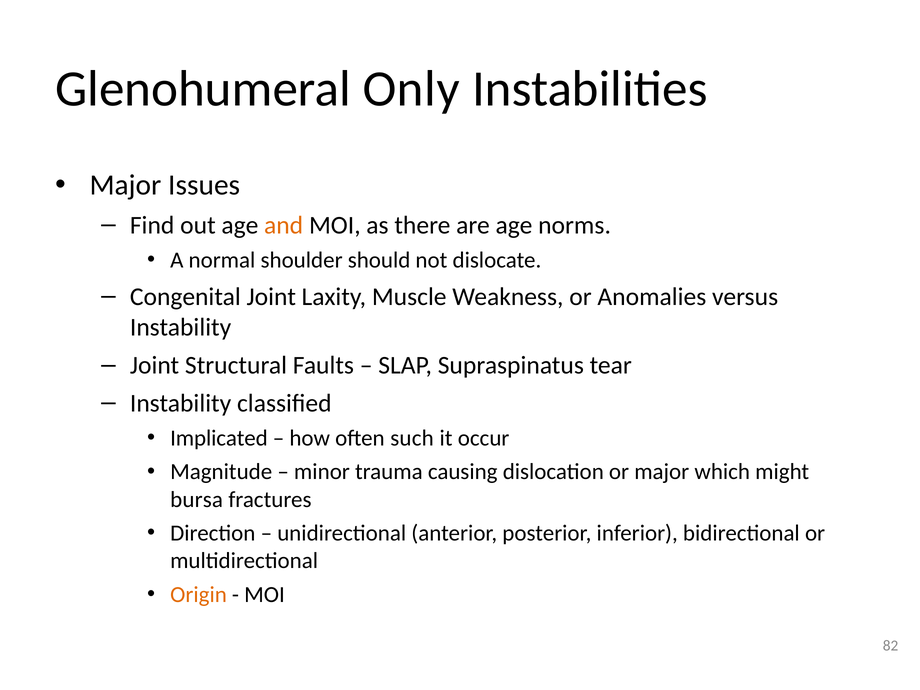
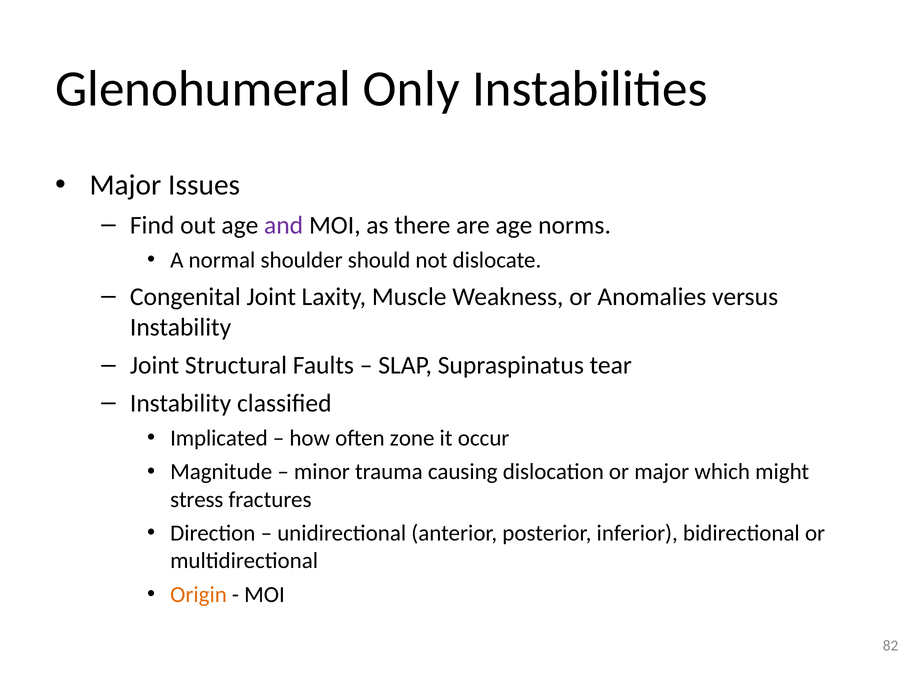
and colour: orange -> purple (284, 225)
such: such -> zone (412, 438)
bursa: bursa -> stress (197, 499)
